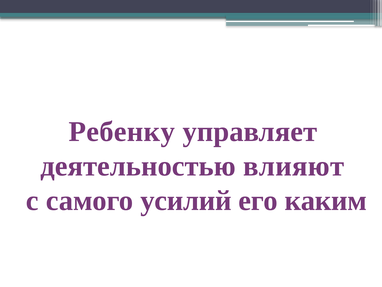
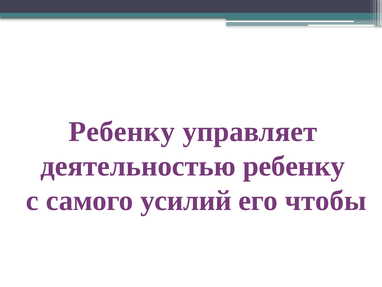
деятельностью влияют: влияют -> ребенку (294, 166)
каким: каким -> чтобы (326, 200)
